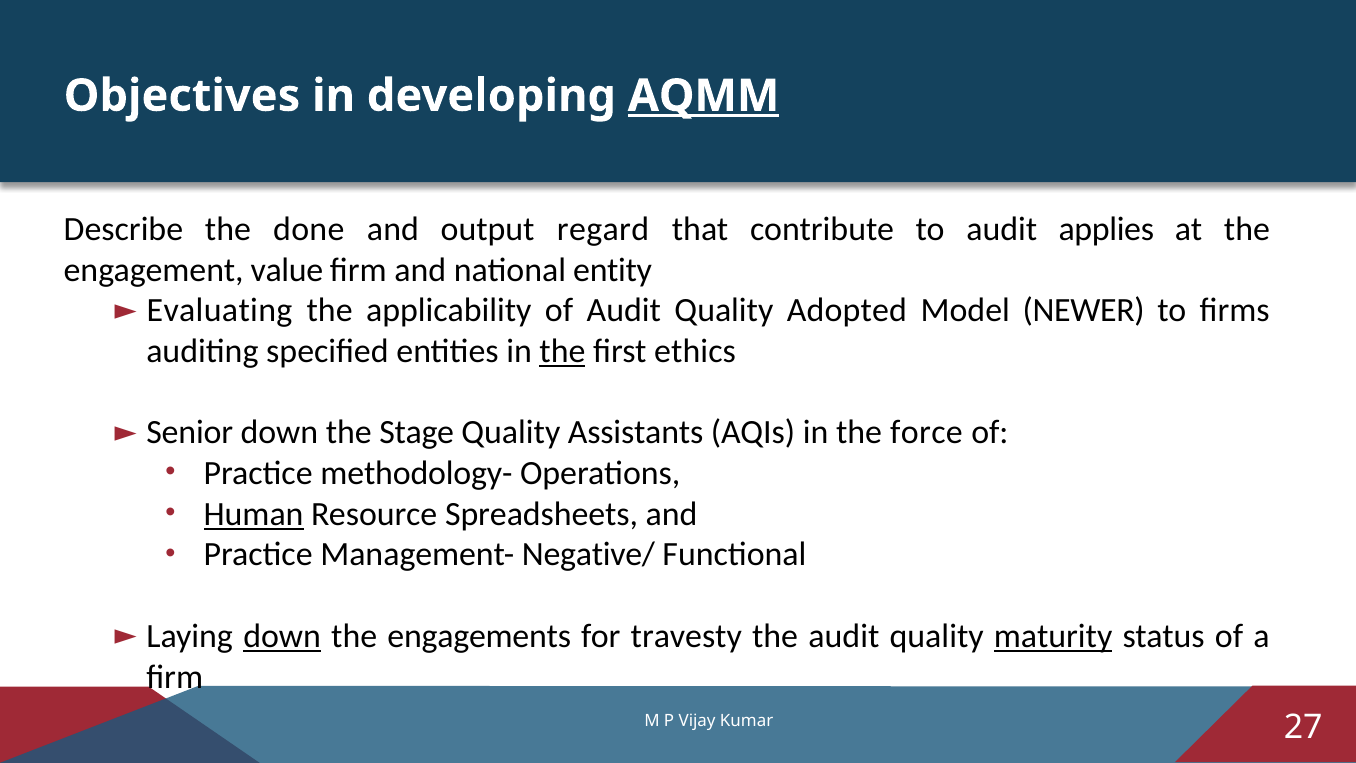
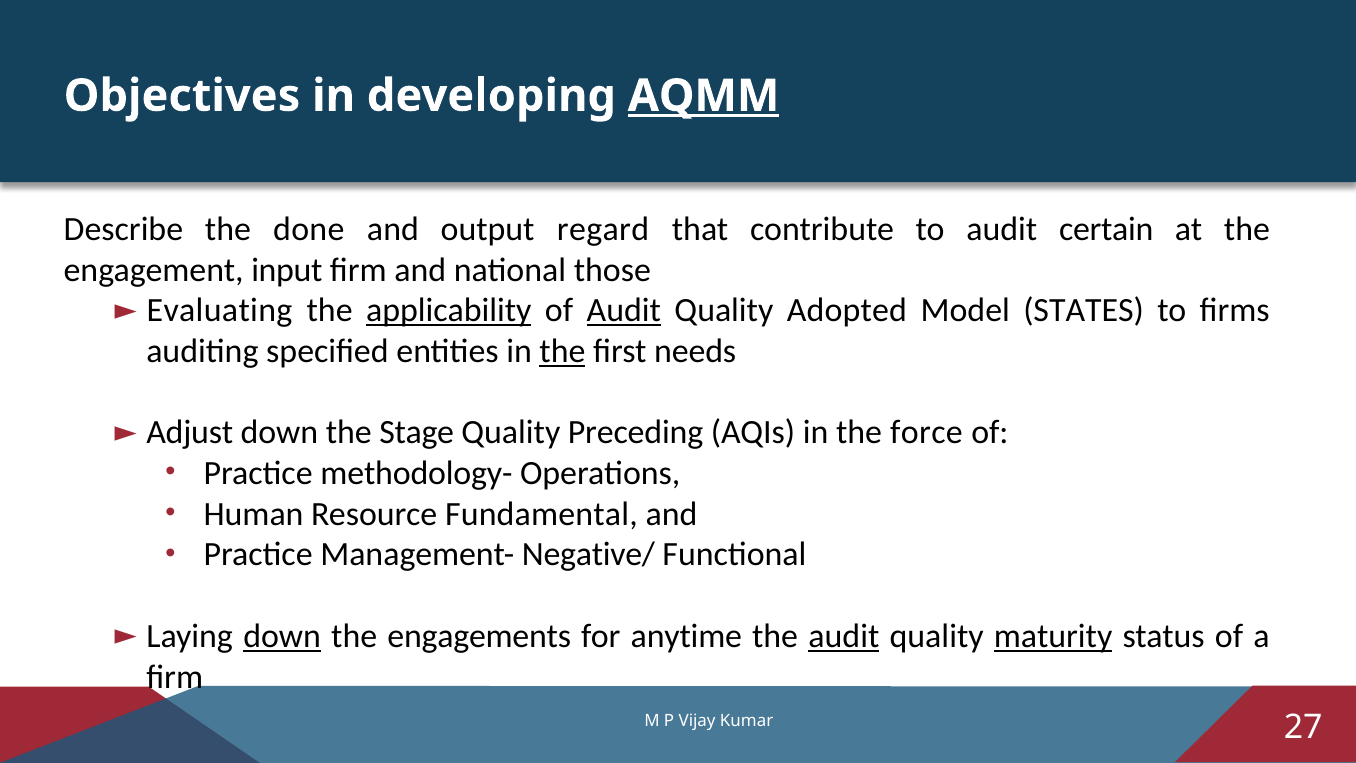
applies: applies -> certain (1106, 229)
value: value -> input (287, 270)
entity: entity -> those (612, 270)
applicability underline: none -> present (449, 311)
Audit underline: none -> present (624, 311)
NEWER: NEWER -> STATES (1084, 311)
ethics: ethics -> needs (695, 351)
Senior: Senior -> Adjust (190, 433)
Assistants: Assistants -> Preceding (636, 433)
Human underline: present -> none (254, 514)
Spreadsheets: Spreadsheets -> Fundamental (541, 514)
travesty: travesty -> anytime (686, 636)
audit underline: none -> present (844, 636)
